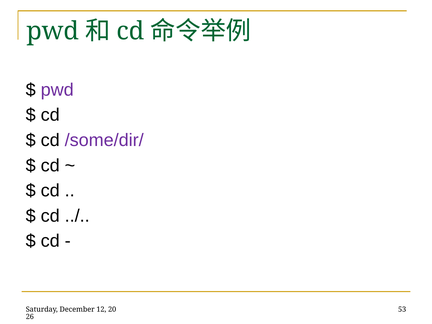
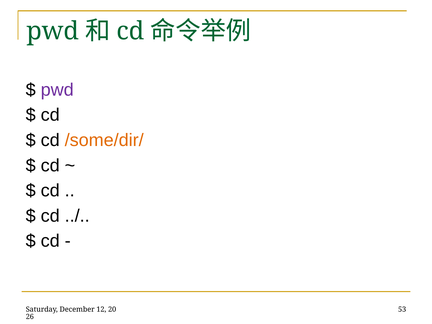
/some/dir/ colour: purple -> orange (104, 140)
